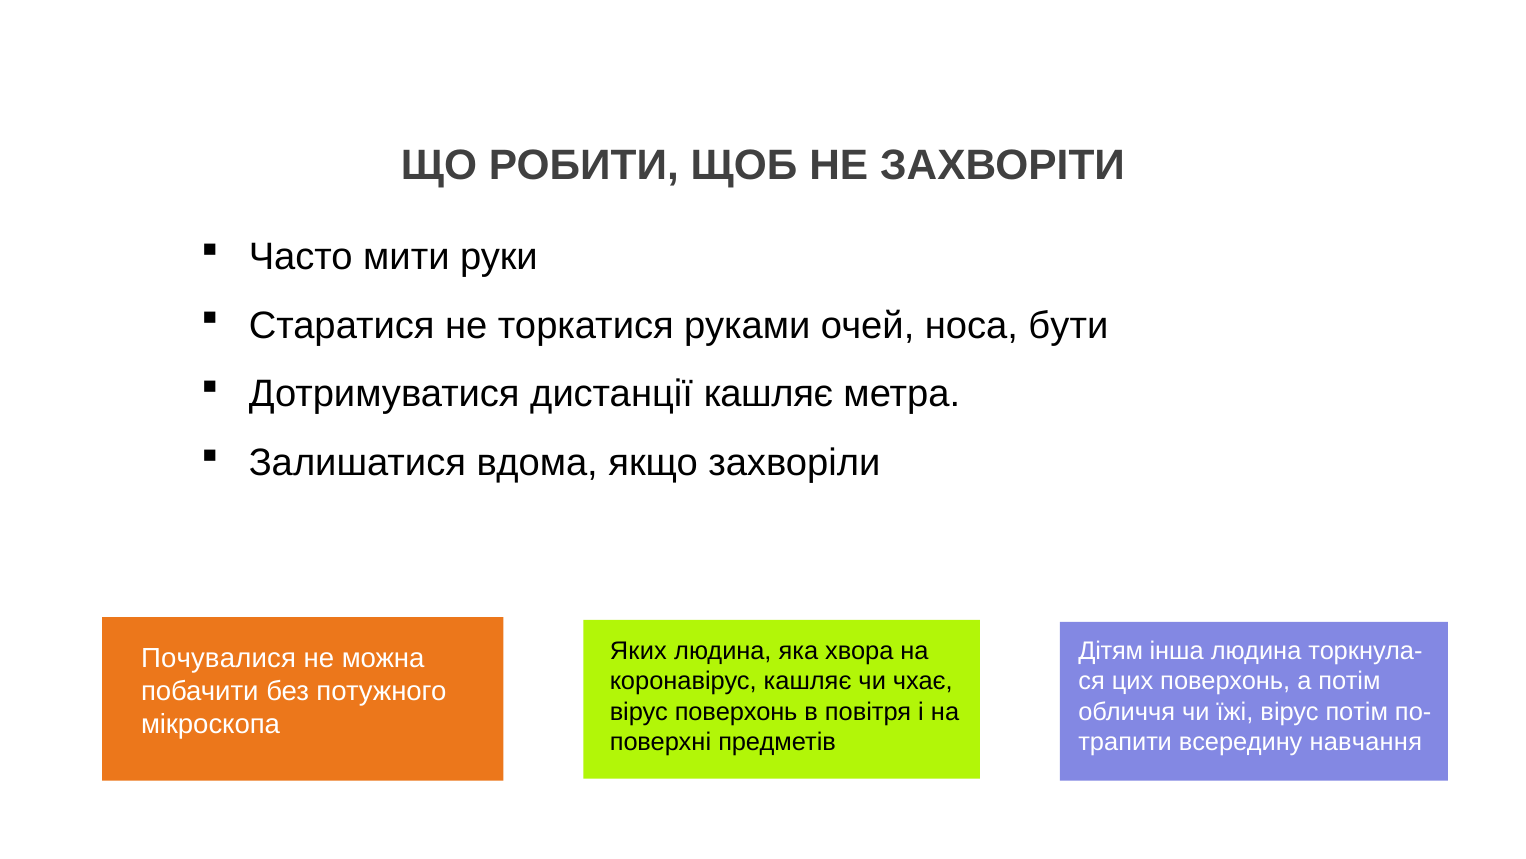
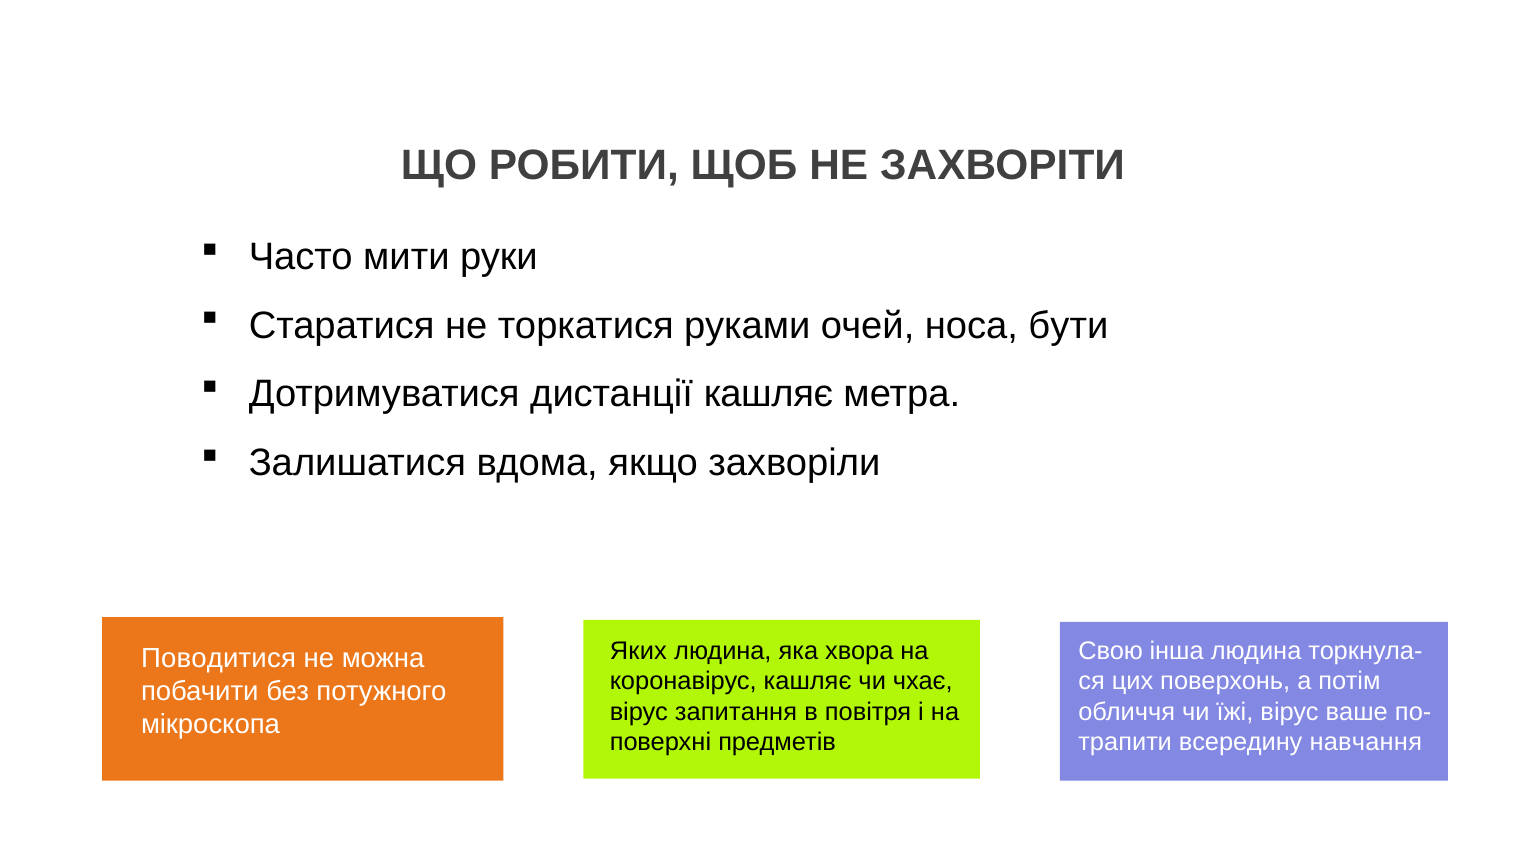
Дітям: Дітям -> Свою (1111, 650)
Почувалися: Почувалися -> Поводитися (218, 658)
вірус поверхонь: поверхонь -> запитання (736, 711)
вірус потім: потім -> ваше (1357, 711)
